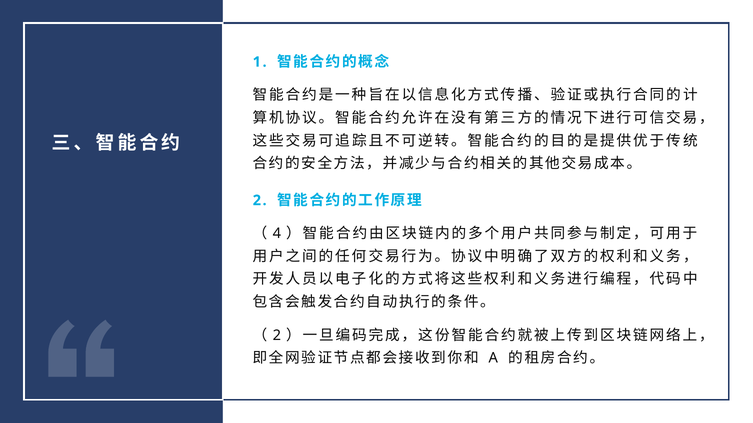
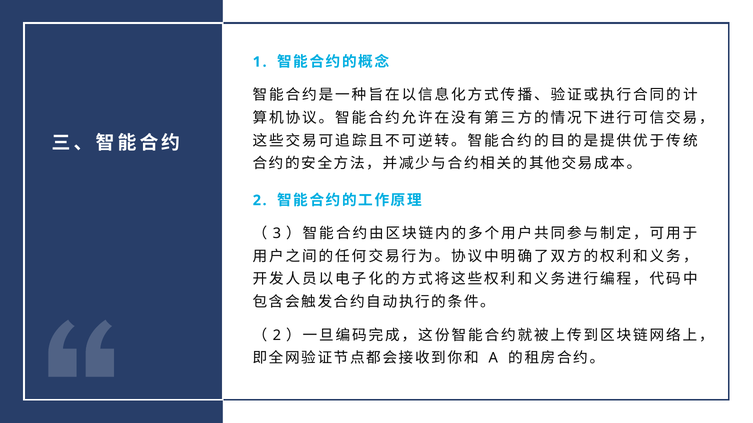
4: 4 -> 3 (277, 234)
